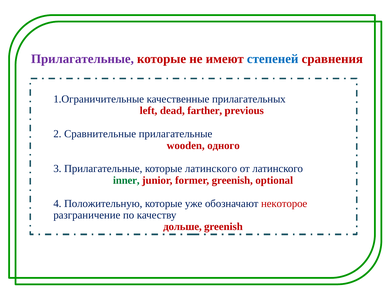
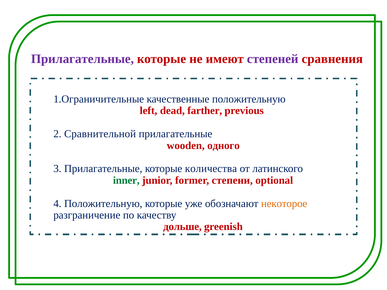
степеней colour: blue -> purple (273, 59)
качественные прилагательных: прилагательных -> положительную (249, 99)
Сравнительные: Сравнительные -> Сравнительной (100, 134)
которые латинского: латинского -> количества (211, 169)
former greenish: greenish -> степени (232, 180)
некоторое colour: red -> orange (284, 204)
